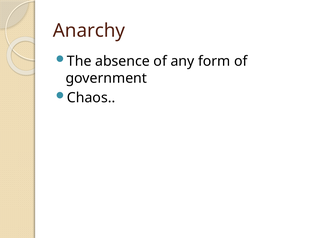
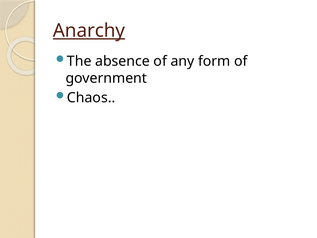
Anarchy underline: none -> present (89, 31)
